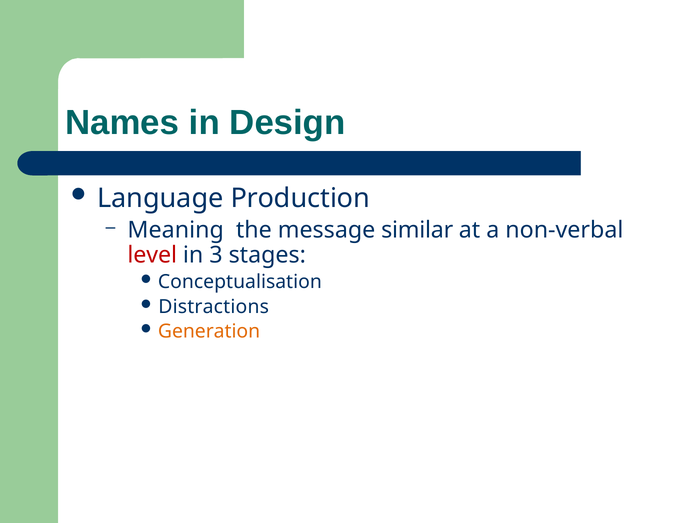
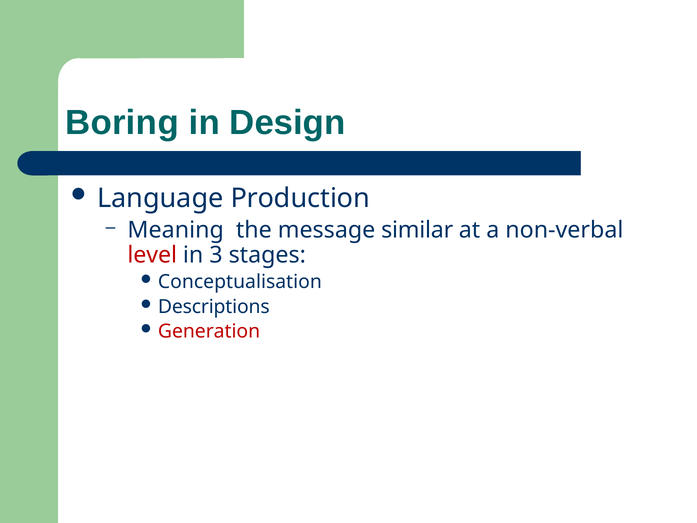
Names: Names -> Boring (122, 123)
Distractions: Distractions -> Descriptions (214, 307)
Generation colour: orange -> red (209, 331)
